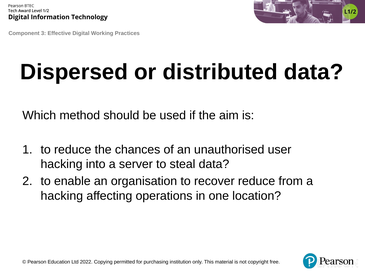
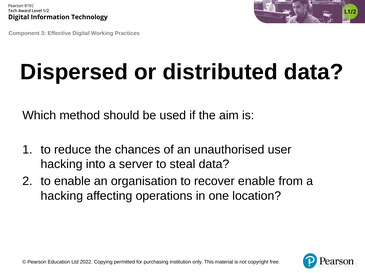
recover reduce: reduce -> enable (257, 182)
